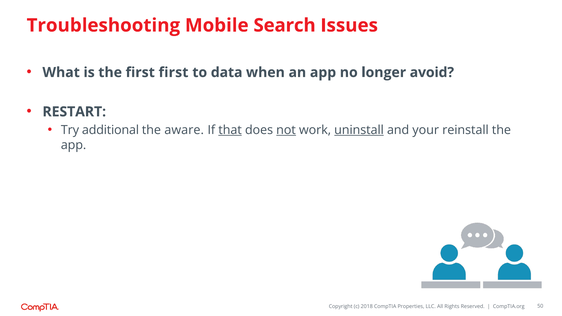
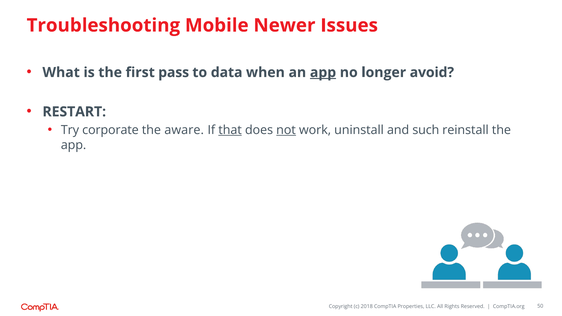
Search: Search -> Newer (284, 25)
first first: first -> pass (174, 72)
app underline: none -> present (323, 72)
additional: additional -> corporate (110, 130)
uninstall underline: present -> none (359, 130)
your: your -> such (426, 130)
